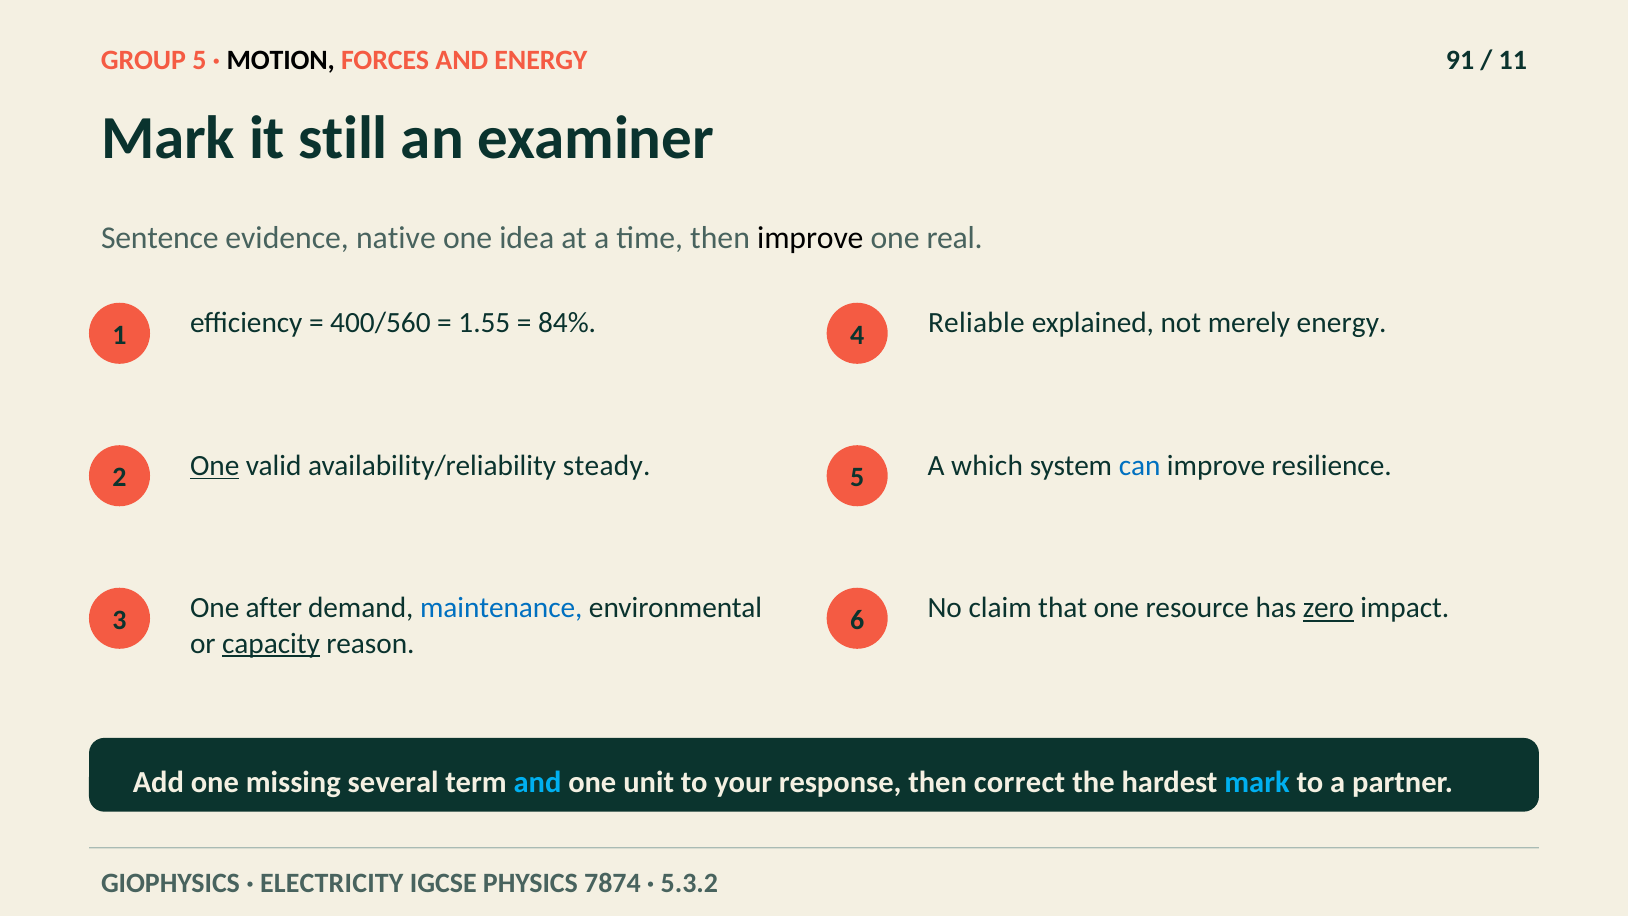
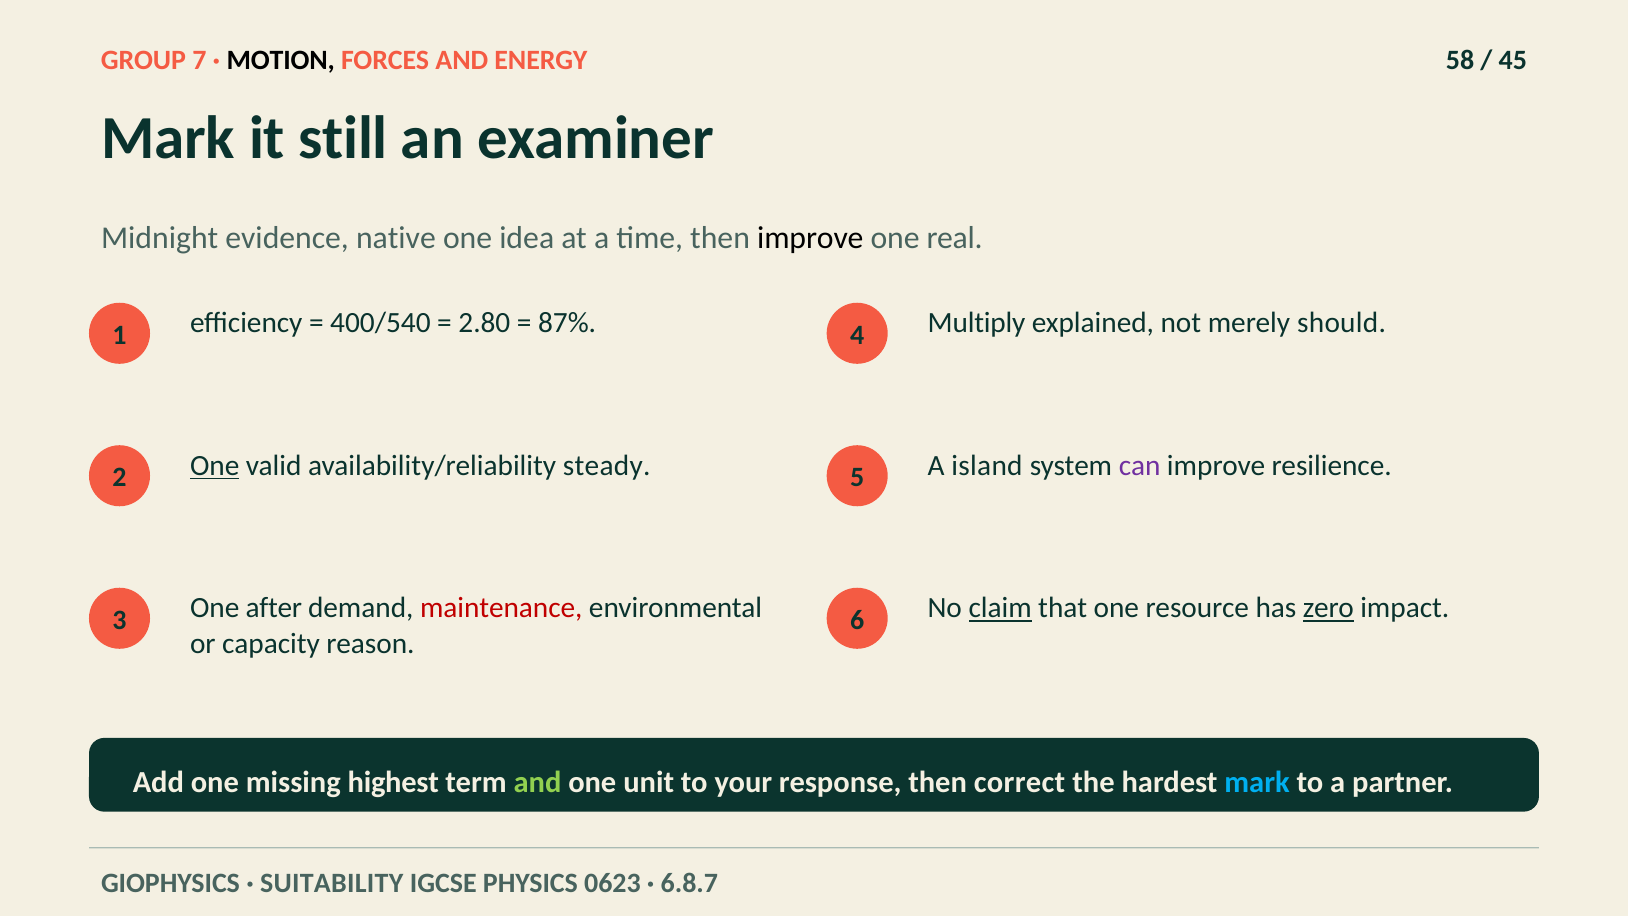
GROUP 5: 5 -> 7 (199, 60)
91: 91 -> 58 (1460, 60)
11: 11 -> 45 (1513, 60)
Sentence: Sentence -> Midnight (160, 238)
400/560: 400/560 -> 400/540 (380, 323)
1.55: 1.55 -> 2.80 (484, 323)
84%: 84% -> 87% (567, 323)
Reliable: Reliable -> Multiply (977, 323)
merely energy: energy -> should (1342, 323)
which: which -> island (987, 466)
can colour: blue -> purple (1140, 466)
maintenance colour: blue -> red (501, 608)
claim underline: none -> present (1000, 608)
capacity underline: present -> none (271, 643)
several: several -> highest (393, 782)
and colour: light blue -> light green (537, 782)
ELECTRICITY: ELECTRICITY -> SUITABILITY (332, 883)
7874: 7874 -> 0623 (612, 883)
5.3.2: 5.3.2 -> 6.8.7 (689, 883)
